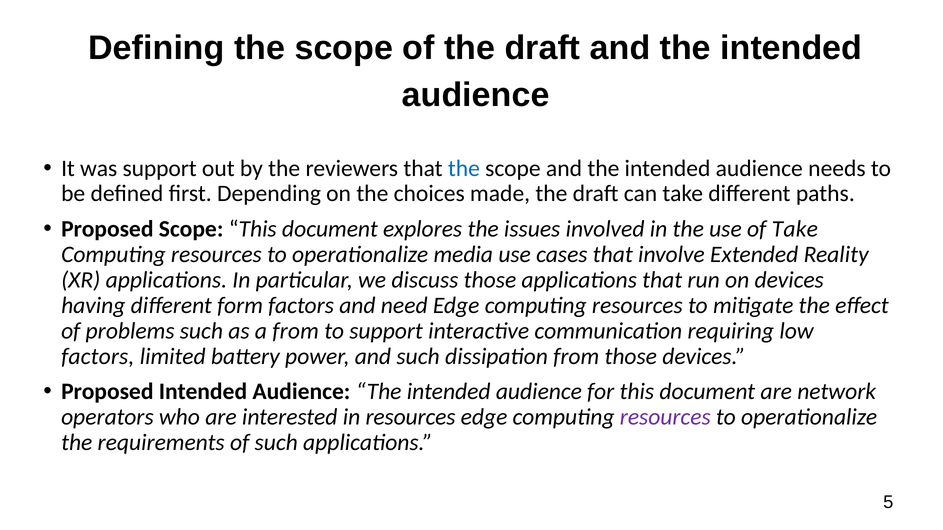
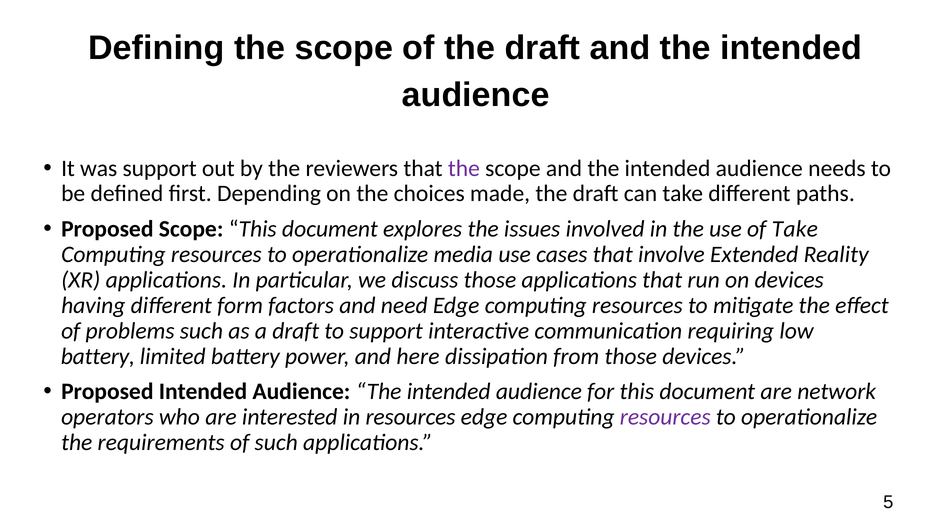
the colour: blue -> purple (464, 168)
a from: from -> draft (296, 331)
factors: factors -> battery (98, 357)
and such: such -> here (418, 357)
